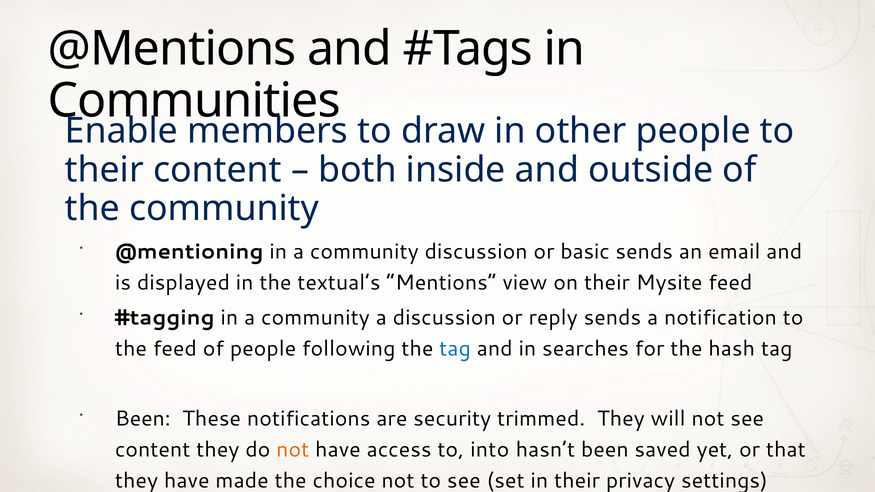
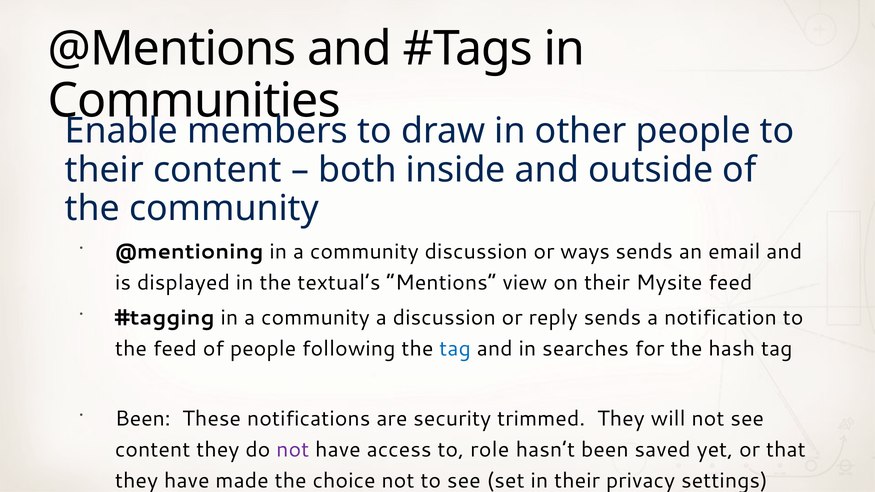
basic: basic -> ways (585, 252)
not colour: orange -> purple (293, 450)
into: into -> role (490, 450)
